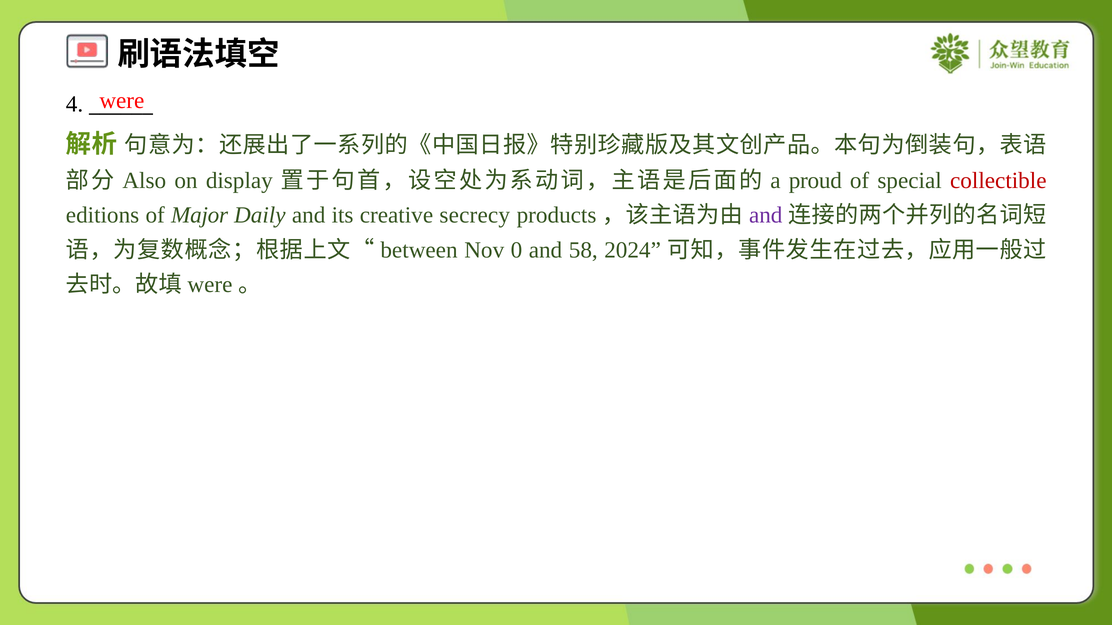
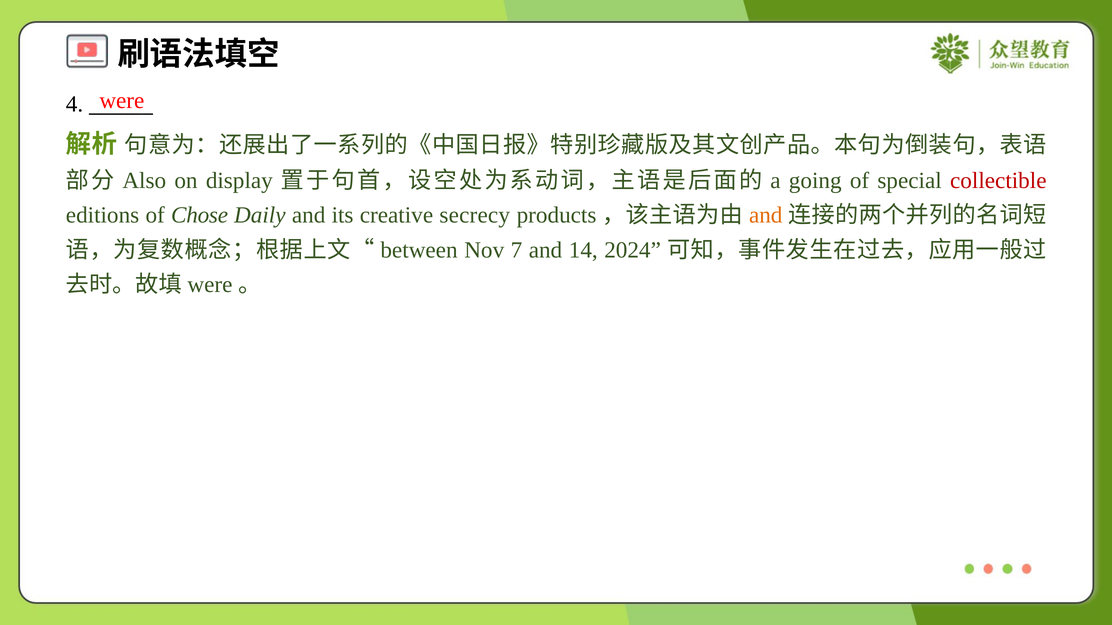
proud: proud -> going (815, 181)
Major: Major -> Chose (200, 215)
and colour: purple -> orange (766, 215)
0: 0 -> 7 (517, 250)
58: 58 -> 14 (583, 250)
